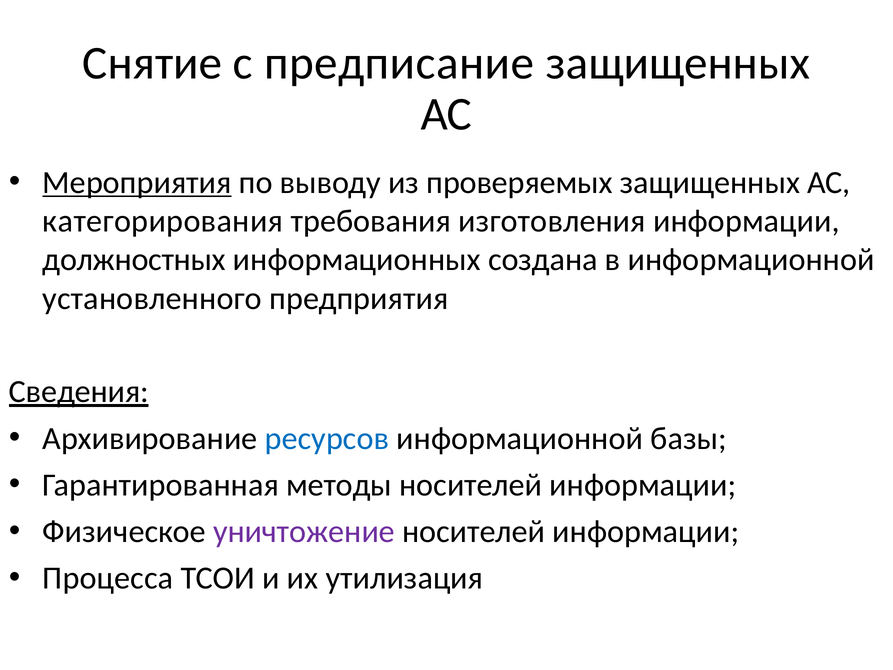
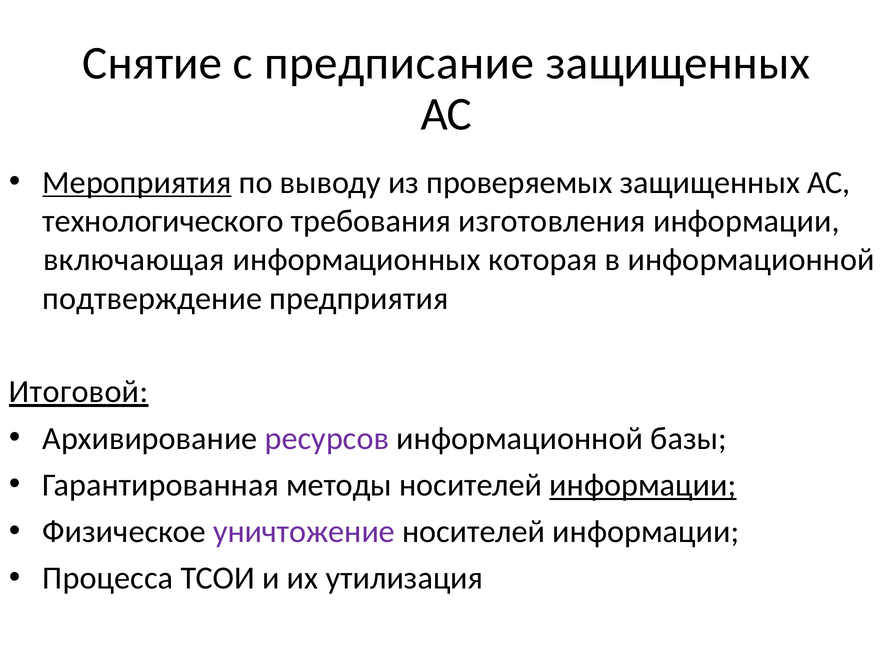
категорирования: категорирования -> технологического (163, 221)
должностных: должностных -> включающая (134, 260)
создана: создана -> которая (543, 260)
установленного: установленного -> подтверждение (152, 298)
Сведения: Сведения -> Итоговой (79, 392)
ресурсов colour: blue -> purple (327, 438)
информации underline: none -> present (643, 485)
